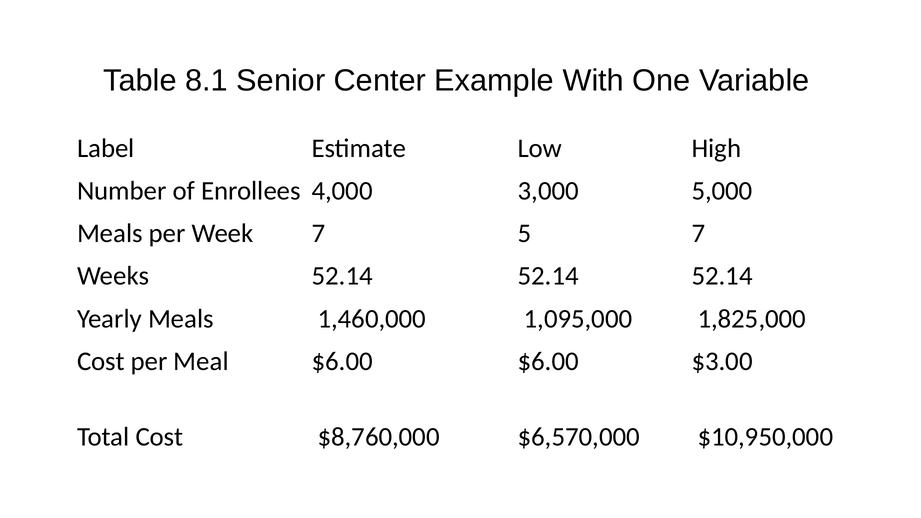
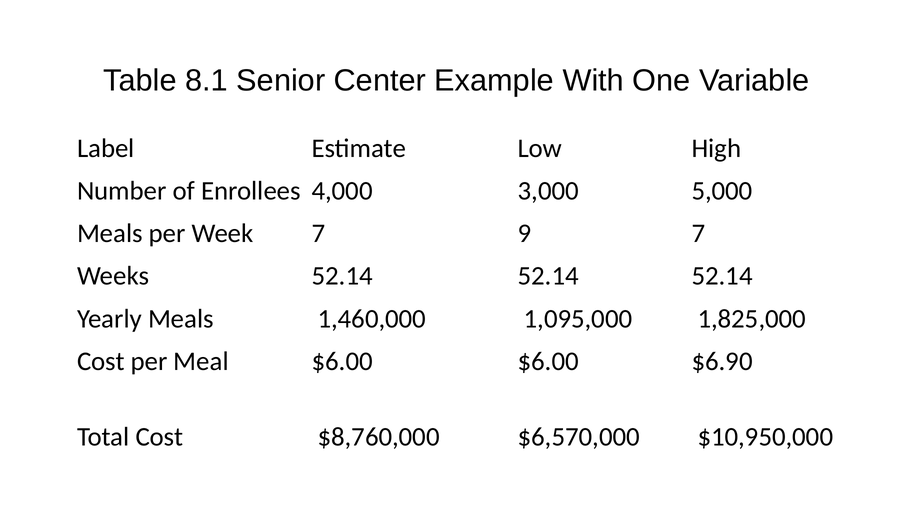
5: 5 -> 9 (525, 234)
$3.00: $3.00 -> $6.90 (722, 361)
